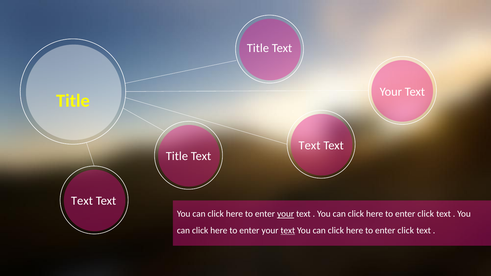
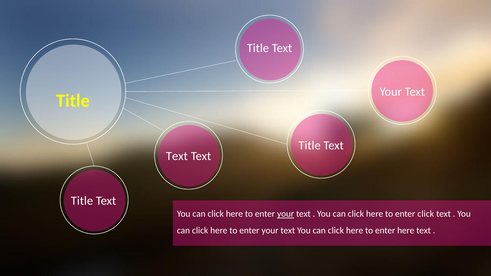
Text: Text -> Title (310, 145)
Title: Title -> Text (177, 156)
Text: Text -> Title (82, 201)
text underline: present -> none (288, 231)
click: click -> here (406, 231)
